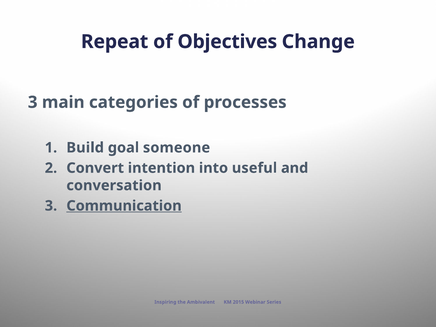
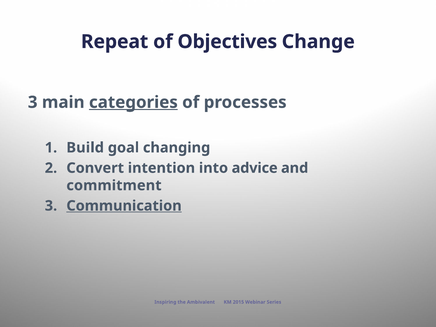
categories underline: none -> present (133, 102)
someone: someone -> changing (177, 148)
useful: useful -> advice (255, 168)
conversation: conversation -> commitment (114, 185)
